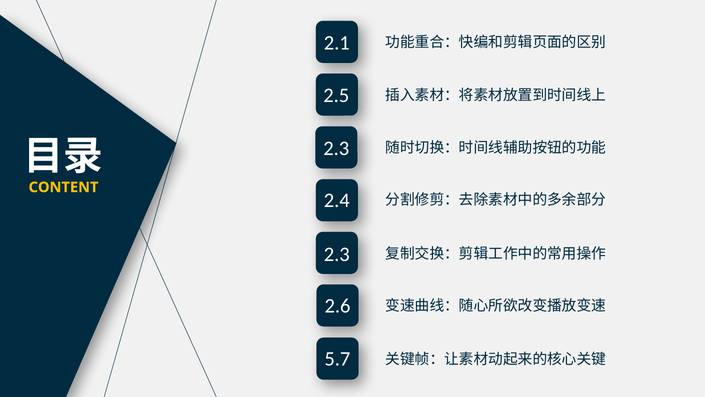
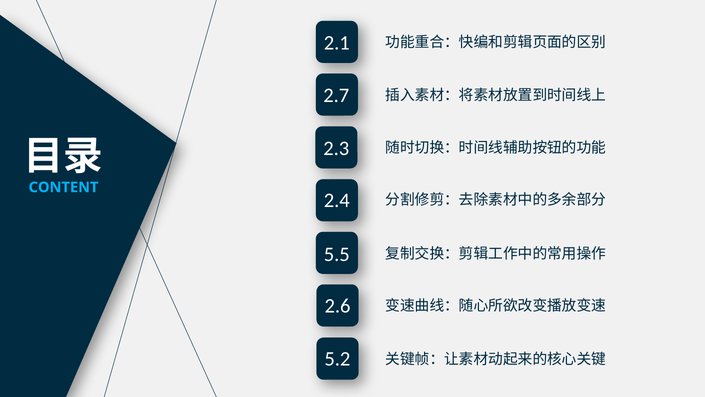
2.5: 2.5 -> 2.7 (336, 96)
CONTENT colour: yellow -> light blue (64, 187)
2.3: 2.3 -> 5.5 (337, 254)
5.7: 5.7 -> 5.2 (337, 359)
